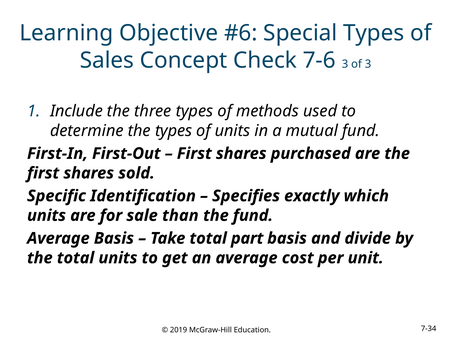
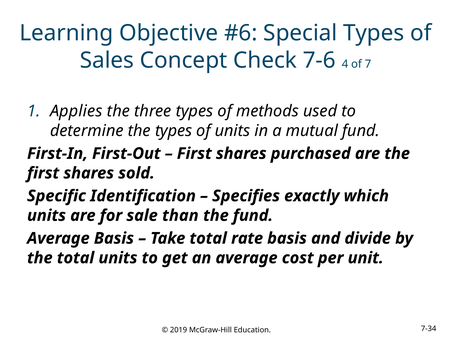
7-6 3: 3 -> 4 (345, 64)
of 3: 3 -> 7 (368, 64)
Include: Include -> Applies (76, 111)
part: part -> rate (247, 238)
